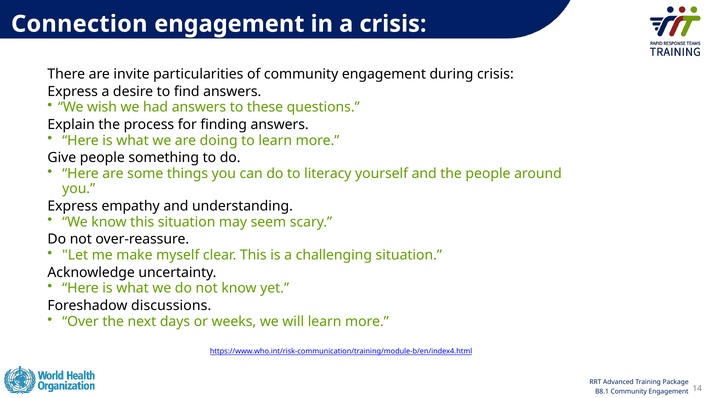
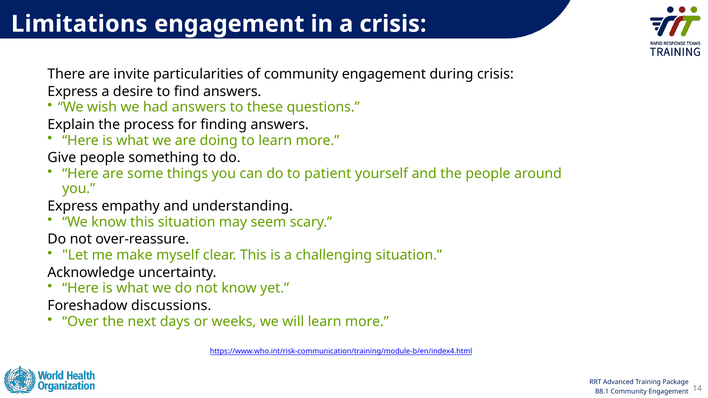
Connection: Connection -> Limitations (79, 24)
literacy: literacy -> patient (328, 174)
